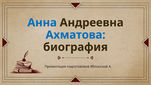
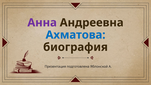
Анна colour: blue -> purple (42, 23)
